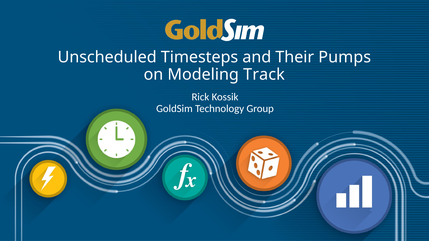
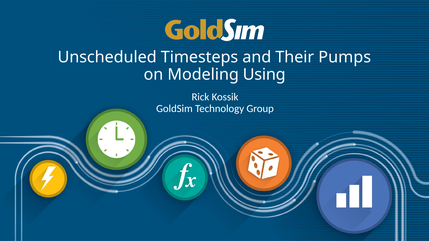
Track: Track -> Using (264, 75)
